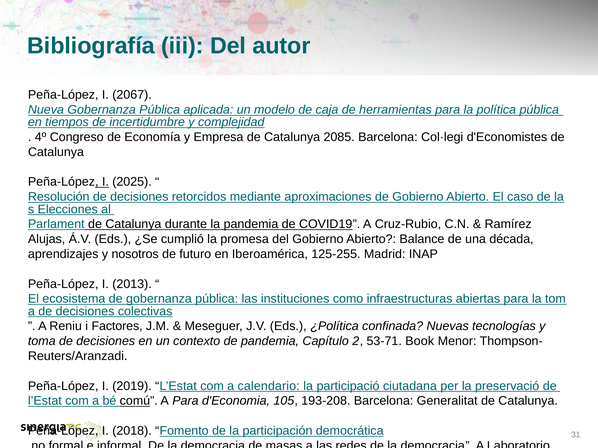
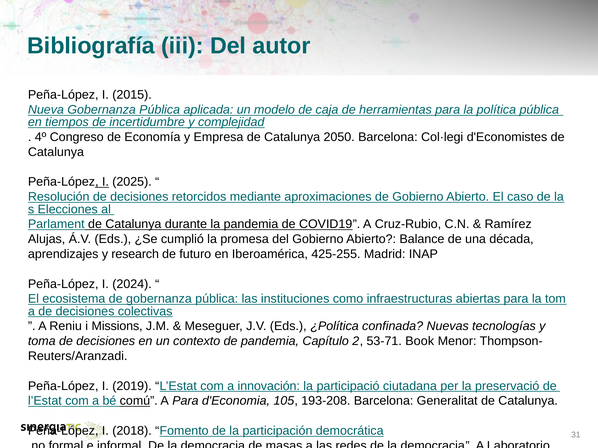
2067: 2067 -> 2015 (132, 95)
2085: 2085 -> 2050 (339, 137)
nosotros: nosotros -> research (135, 254)
125-255: 125-255 -> 425-255 (336, 254)
2013: 2013 -> 2024 (132, 284)
Factores: Factores -> Missions (117, 327)
calendario: calendario -> innovación (269, 386)
